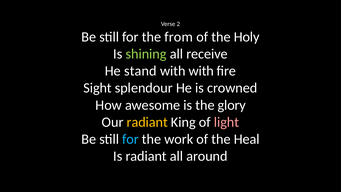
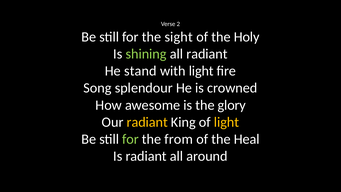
from: from -> sight (179, 37)
all receive: receive -> radiant (207, 54)
with with: with -> light (201, 71)
Sight: Sight -> Song (98, 88)
light colour: pink -> yellow (227, 122)
for colour: light blue -> light green (131, 139)
work: work -> from (179, 139)
